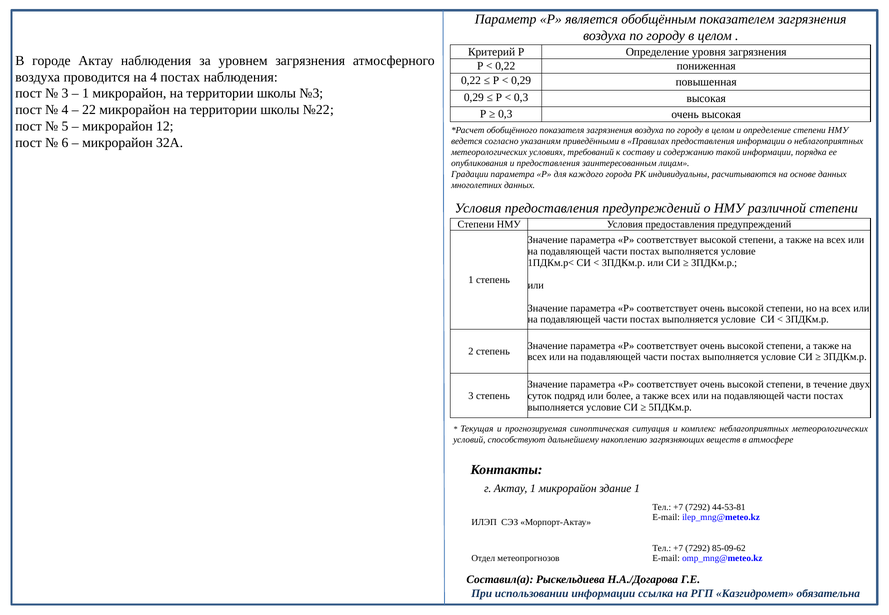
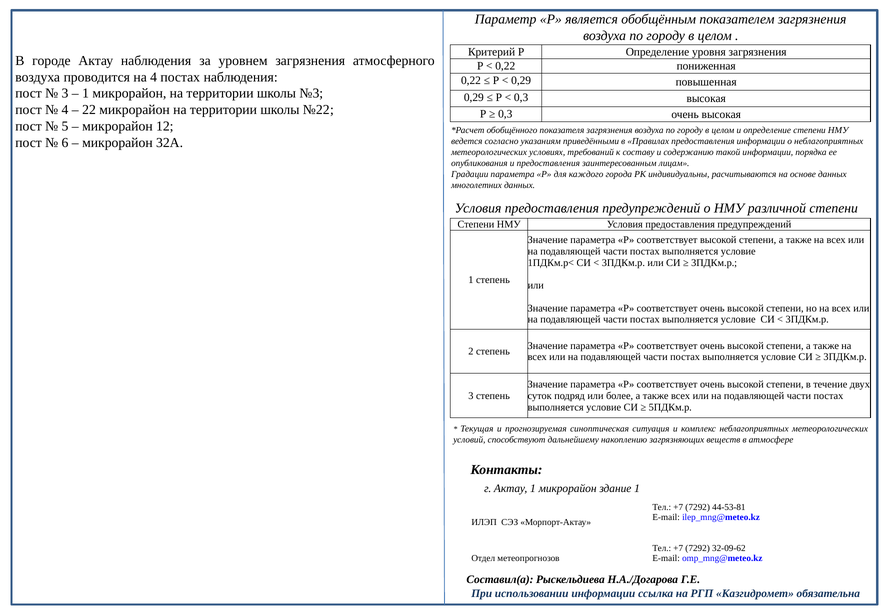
85-09-62: 85-09-62 -> 32-09-62 (729, 549)
